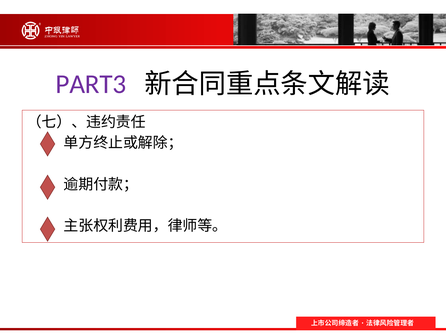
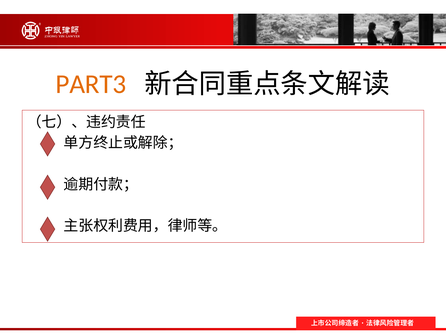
PART3 colour: purple -> orange (91, 84)
